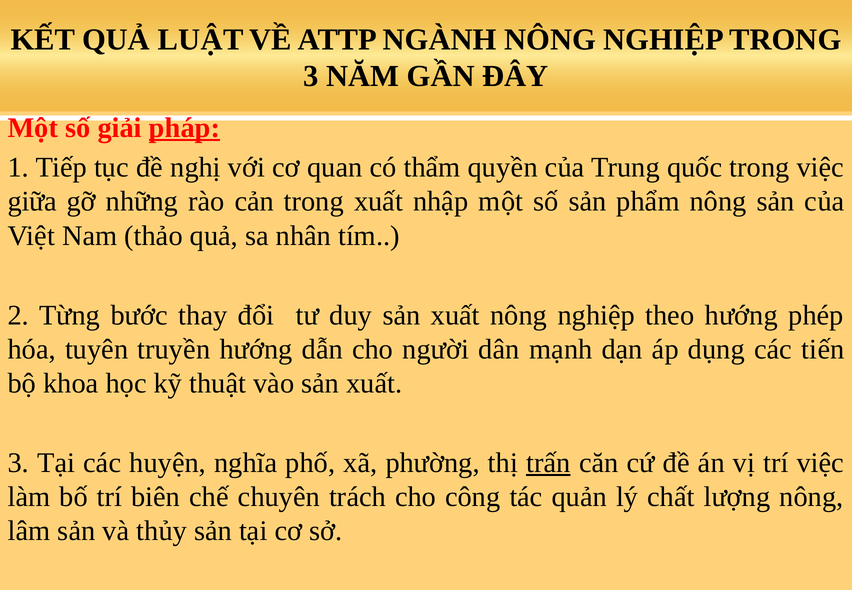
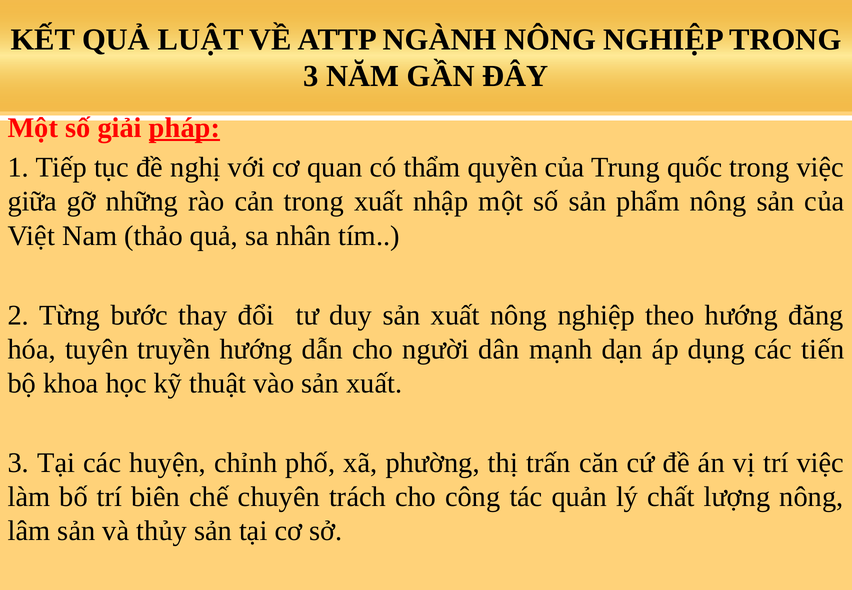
phép: phép -> đăng (816, 315)
nghĩa: nghĩa -> chỉnh (246, 463)
trấn underline: present -> none (548, 463)
